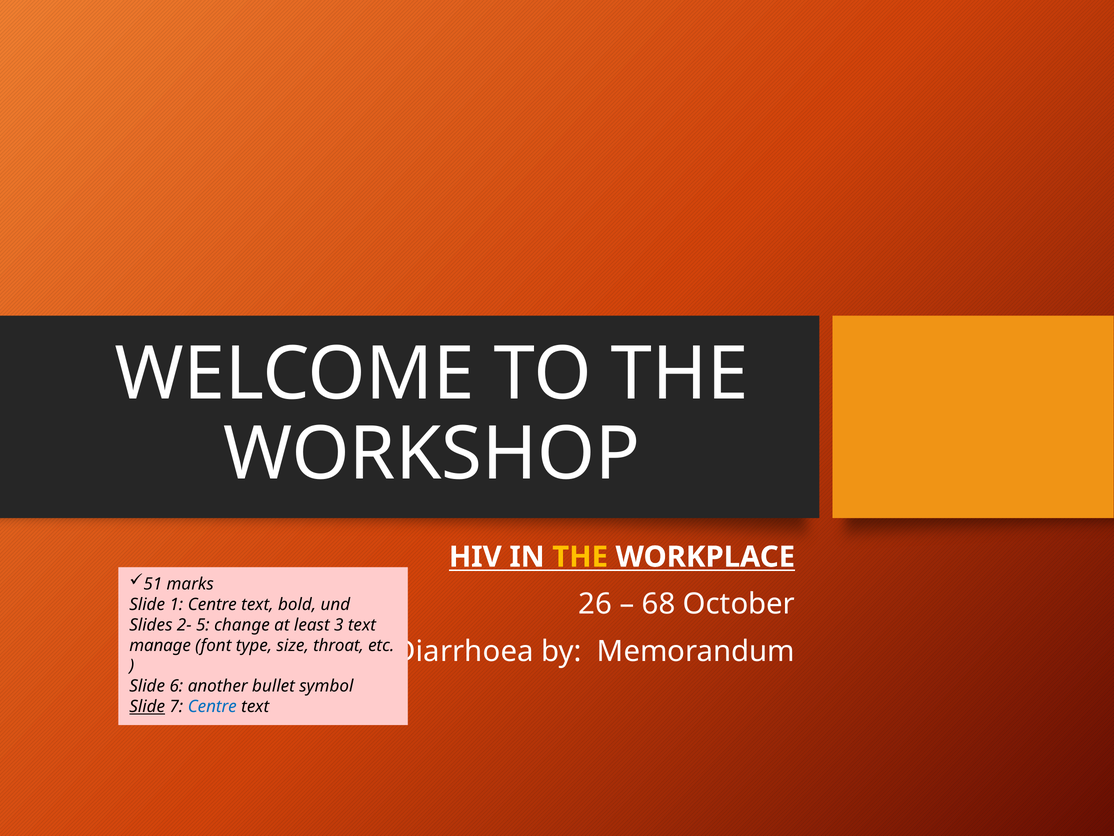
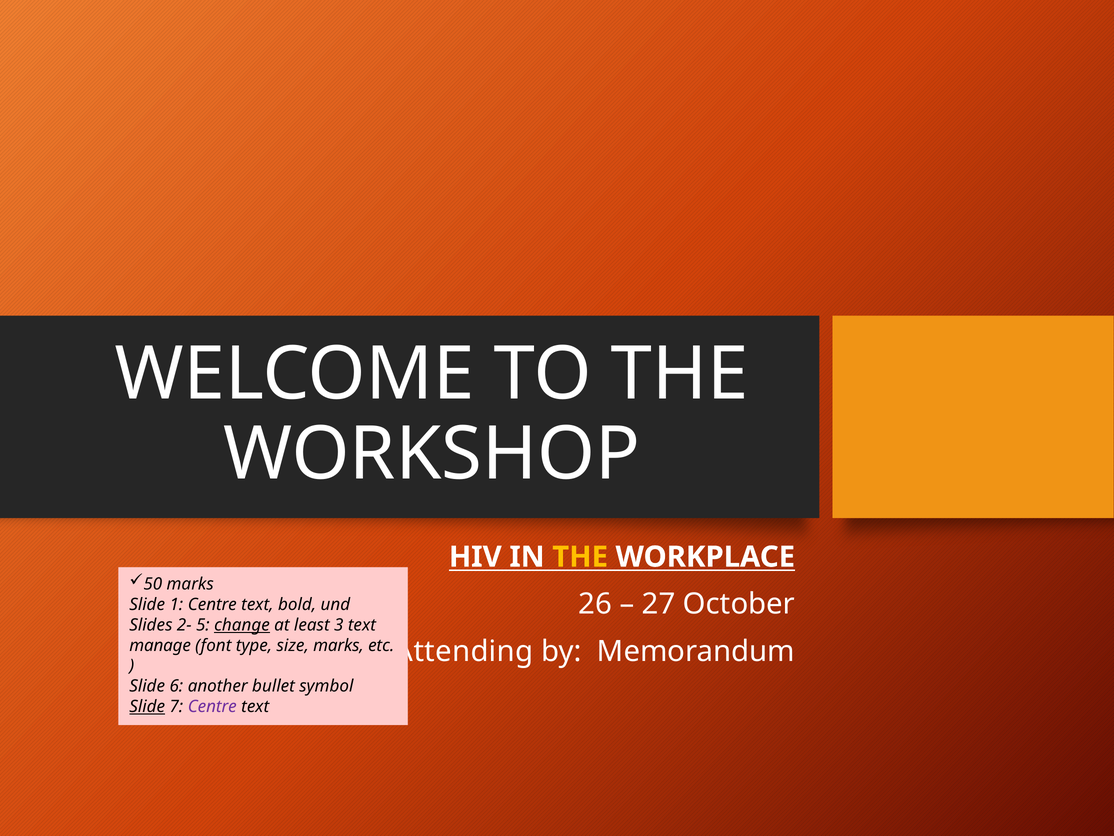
51: 51 -> 50 (153, 584)
68: 68 -> 27 (659, 604)
change underline: none -> present (242, 625)
size throat: throat -> marks (338, 645)
Diarrhoea: Diarrhoea -> Attending (464, 651)
Centre colour: blue -> purple (212, 706)
